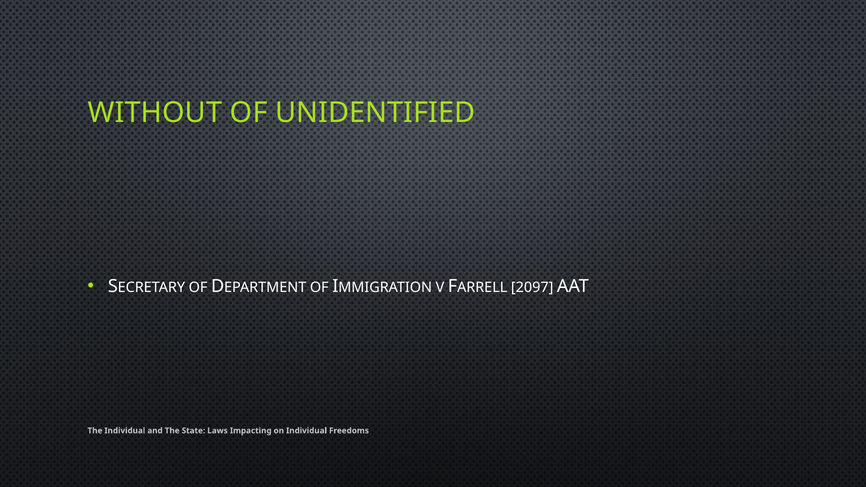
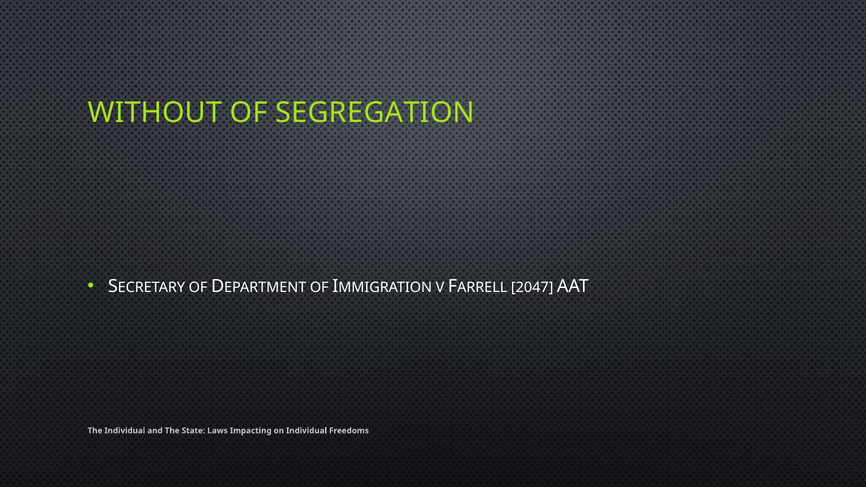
UNIDENTIFIED: UNIDENTIFIED -> SEGREGATION (375, 113)
2097: 2097 -> 2047 (532, 287)
